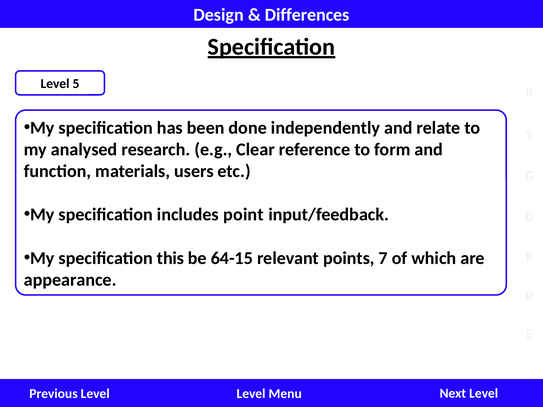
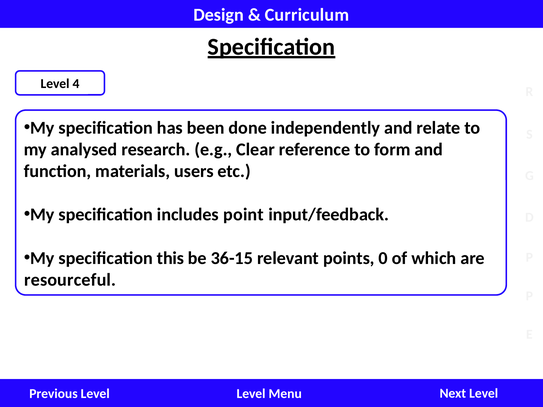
Differences: Differences -> Curriculum (307, 15)
5: 5 -> 4 (76, 84)
64-15: 64-15 -> 36-15 (232, 258)
7: 7 -> 0 (383, 258)
appearance: appearance -> resourceful (70, 280)
